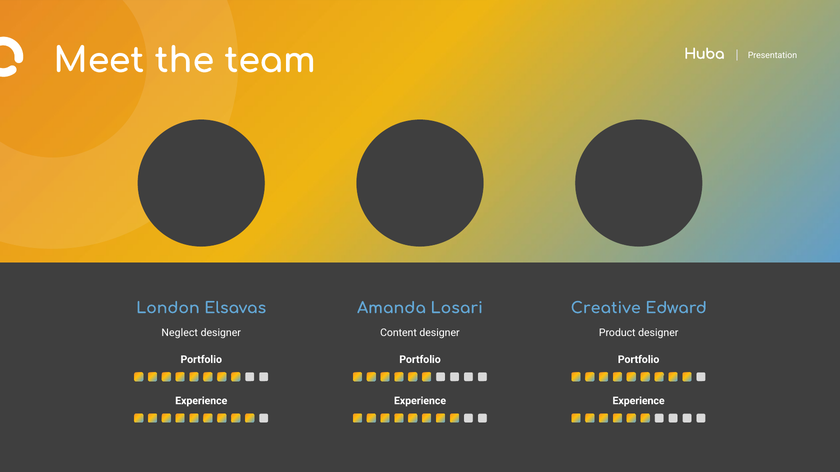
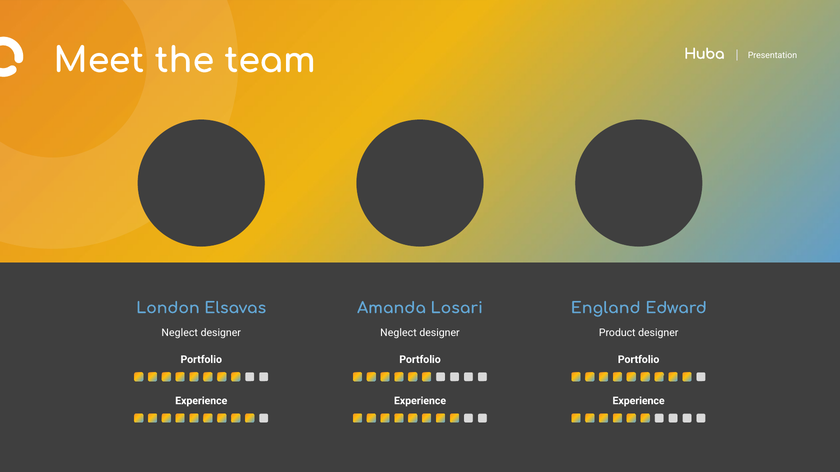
Creative: Creative -> England (606, 308)
Content: Content -> Neglect (398, 333)
